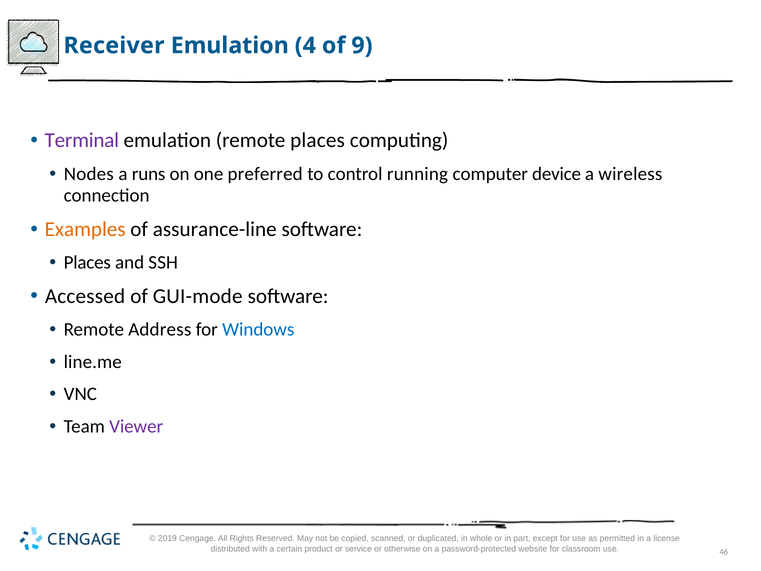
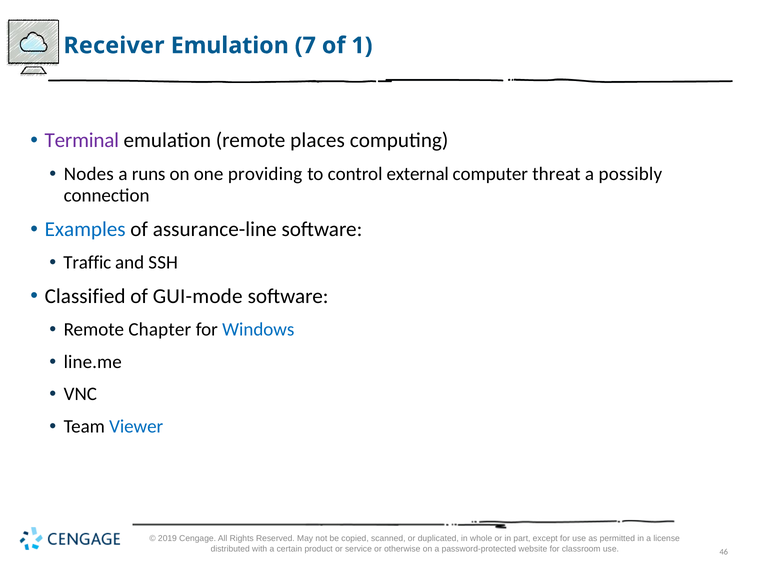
4: 4 -> 7 (305, 46)
9: 9 -> 1 (362, 46)
preferred: preferred -> providing (265, 174)
running: running -> external (418, 174)
device: device -> threat (556, 174)
wireless: wireless -> possibly (630, 174)
Examples colour: orange -> blue (85, 229)
Places: Places -> Traffic (87, 262)
Accessed: Accessed -> Classified (85, 296)
Address: Address -> Chapter (160, 329)
Viewer colour: purple -> blue (136, 426)
